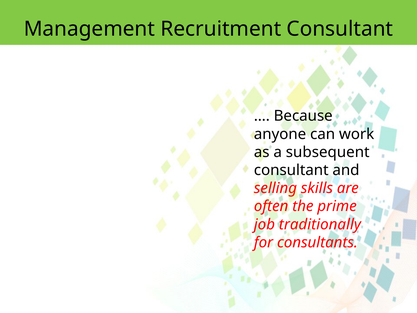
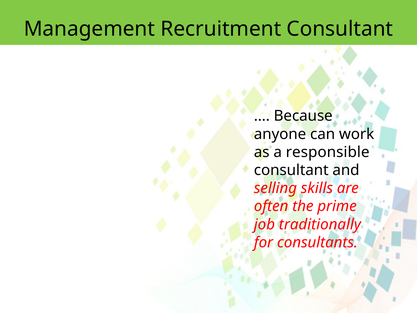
subsequent: subsequent -> responsible (328, 152)
